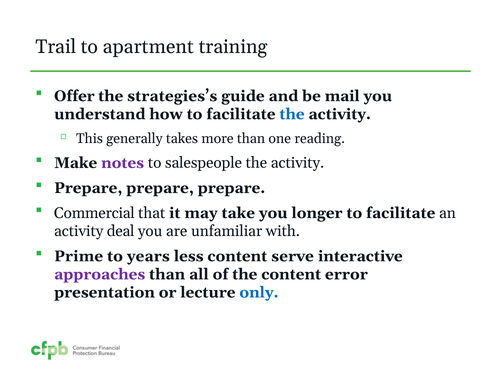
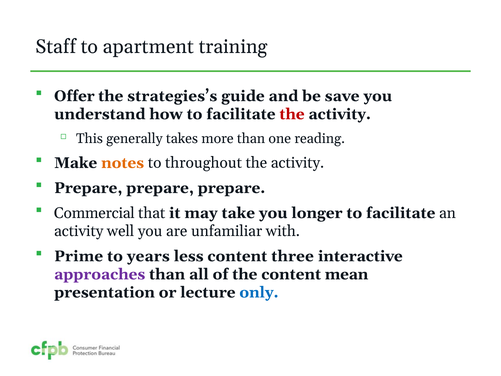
Trail: Trail -> Staff (56, 47)
mail: mail -> save (342, 96)
the colour: blue -> red (292, 114)
notes colour: purple -> orange (123, 163)
salespeople: salespeople -> throughout (203, 163)
deal: deal -> well (121, 231)
serve: serve -> three (293, 256)
error: error -> mean (347, 274)
